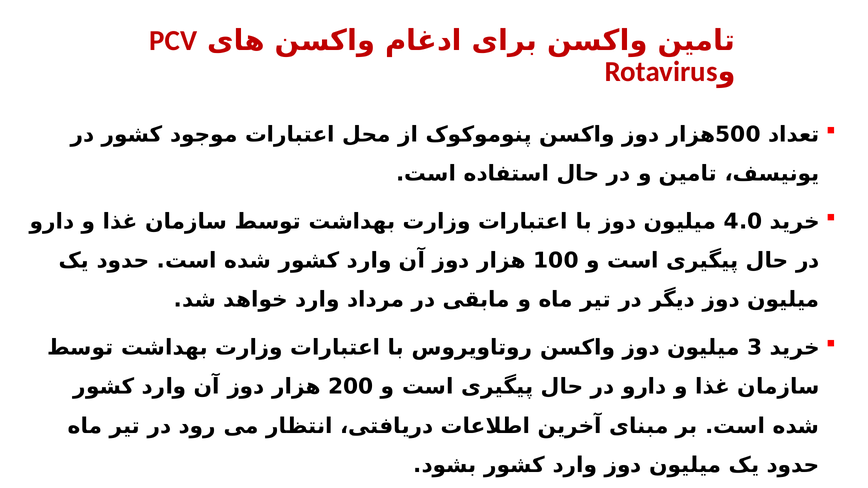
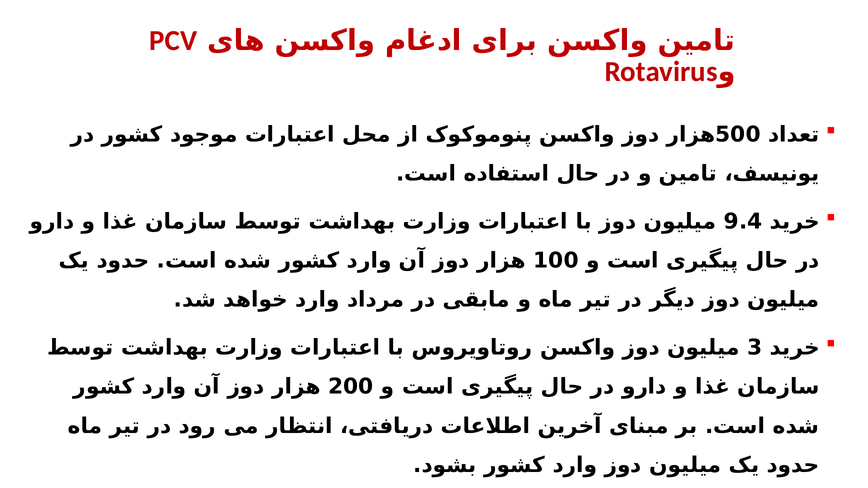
4.0: 4.0 -> 9.4 (743, 222)
